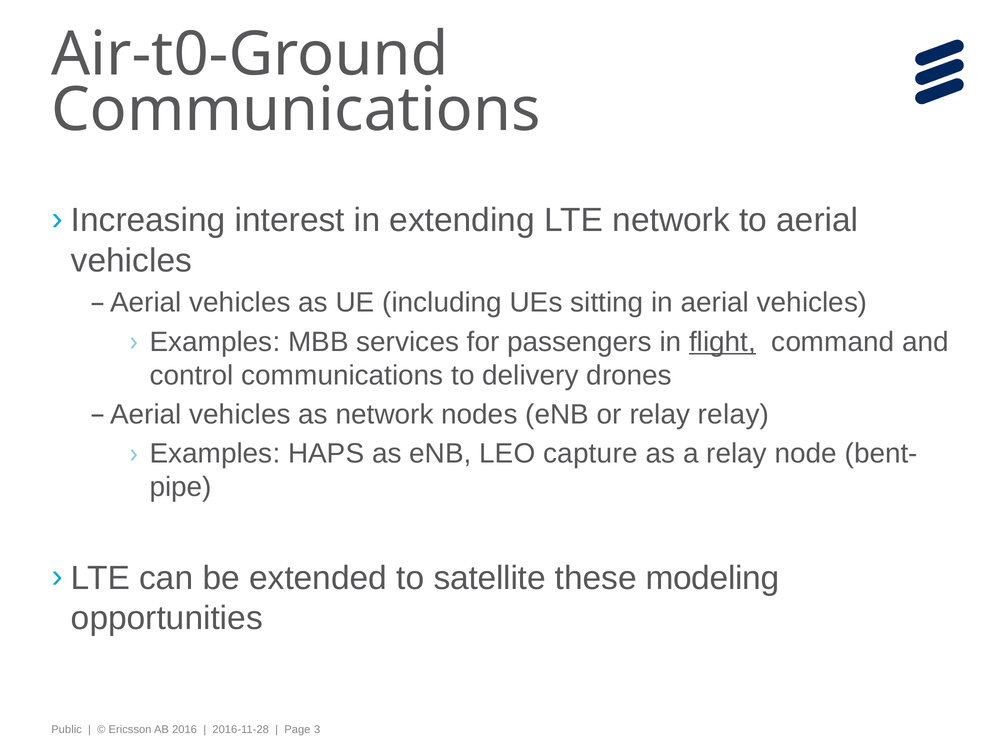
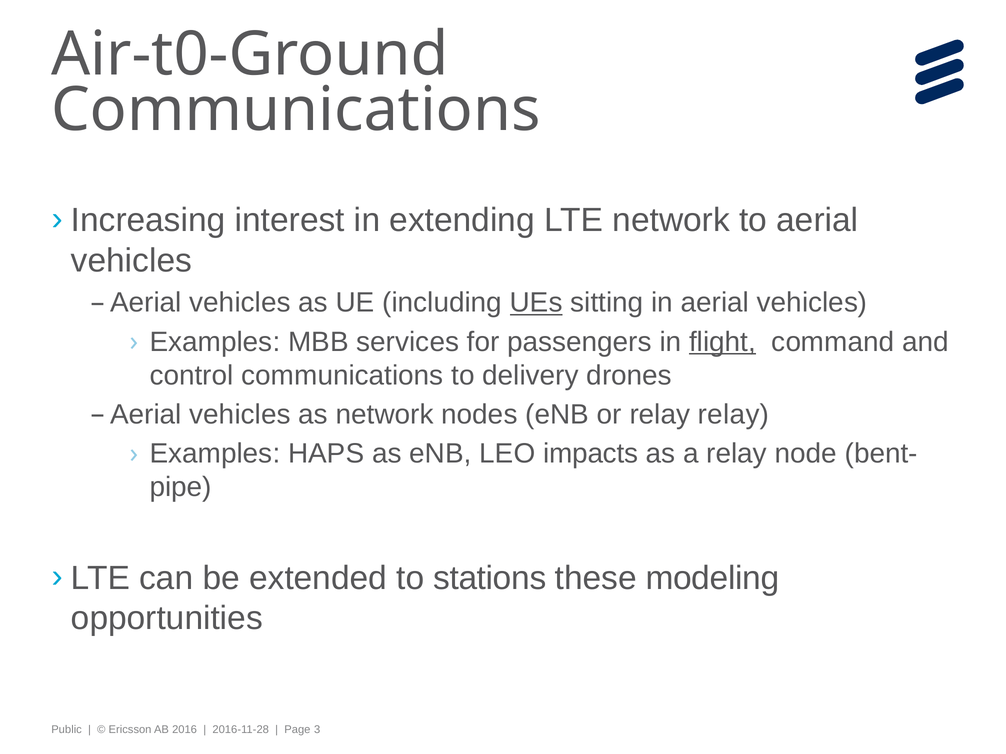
UEs underline: none -> present (536, 303)
capture: capture -> impacts (591, 454)
satellite: satellite -> stations (490, 578)
